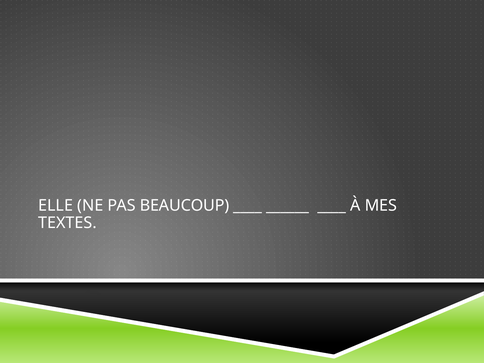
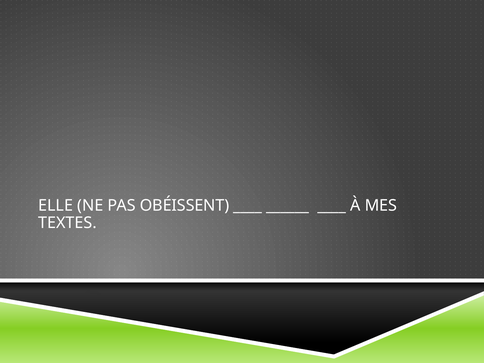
BEAUCOUP: BEAUCOUP -> OBÉISSENT (184, 206)
